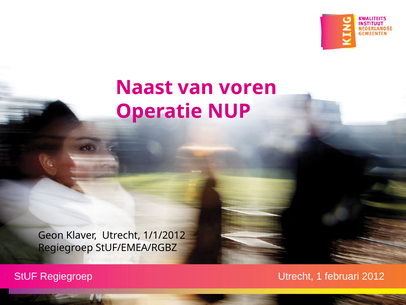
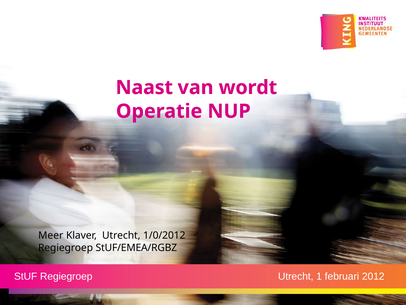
voren: voren -> wordt (248, 87)
Geon: Geon -> Meer (51, 235)
1/1/2012: 1/1/2012 -> 1/0/2012 (164, 235)
